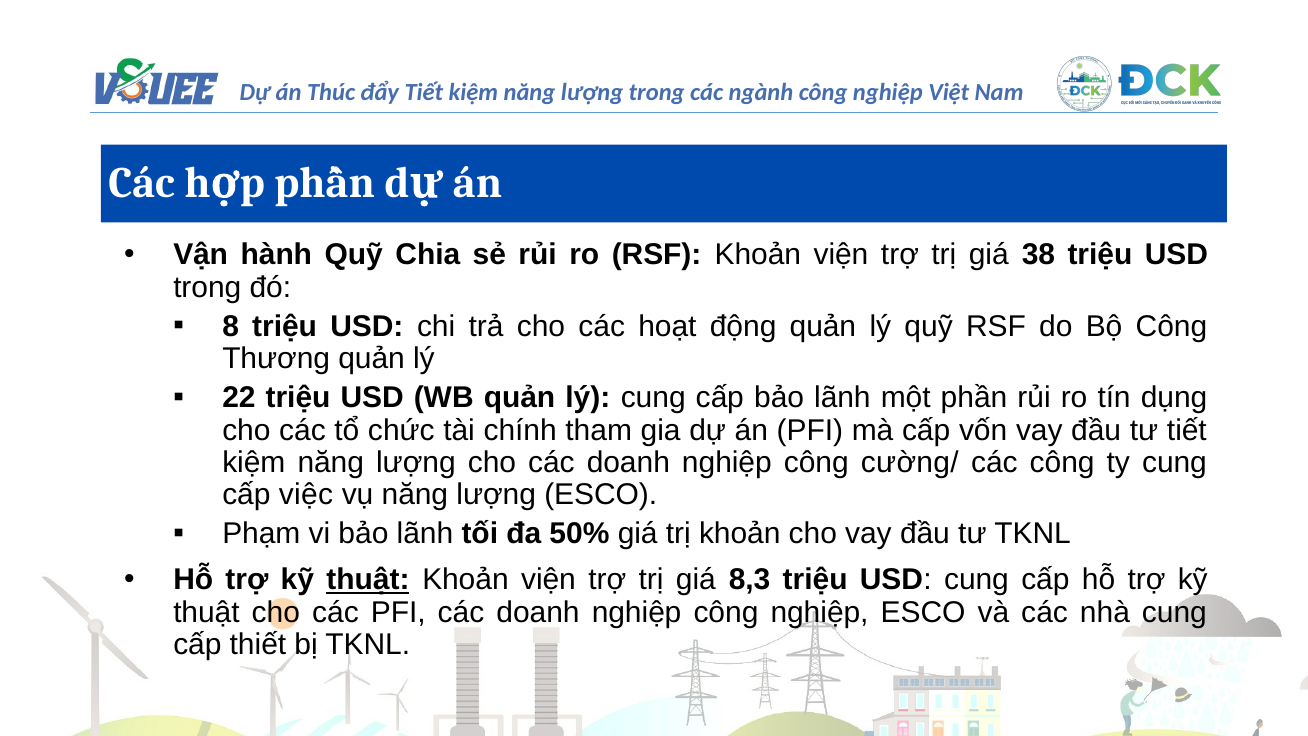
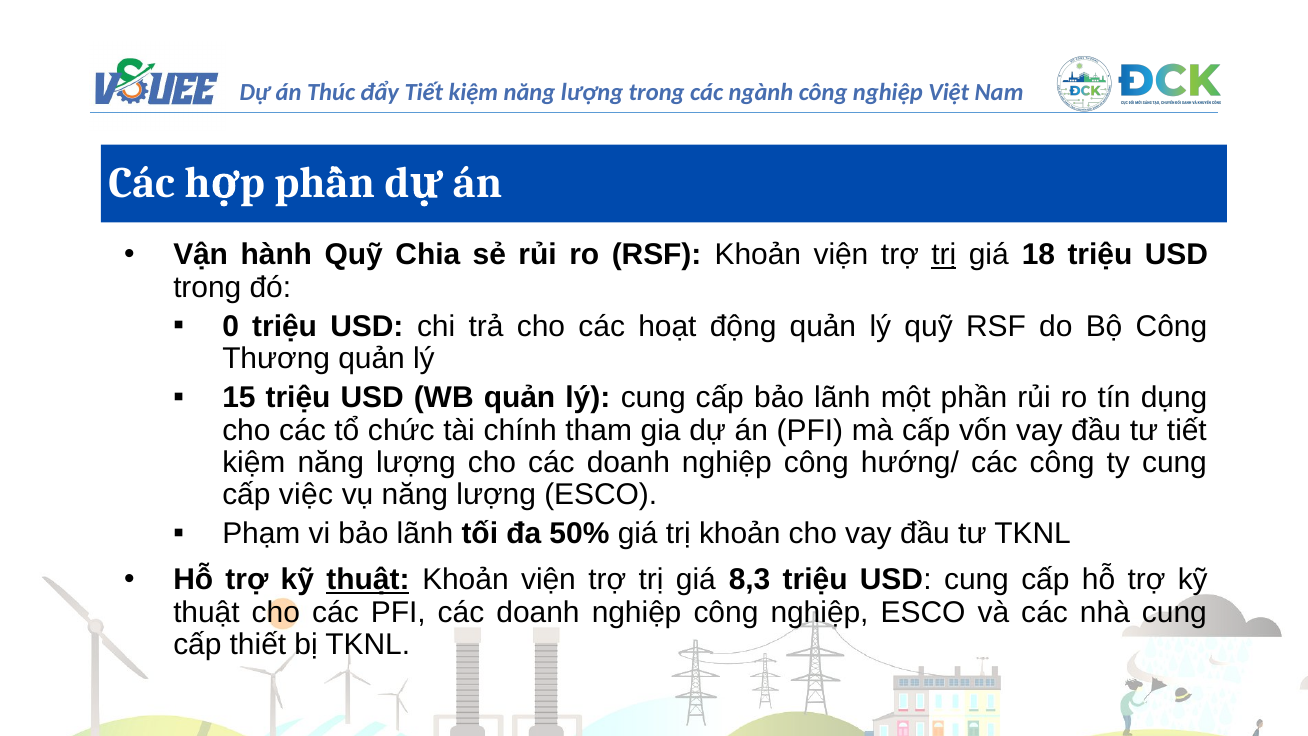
trị underline: none -> present (944, 255)
38: 38 -> 18 (1038, 255)
8: 8 -> 0 (231, 326)
22: 22 -> 15 (239, 398)
cường/: cường/ -> hướng/ (910, 462)
